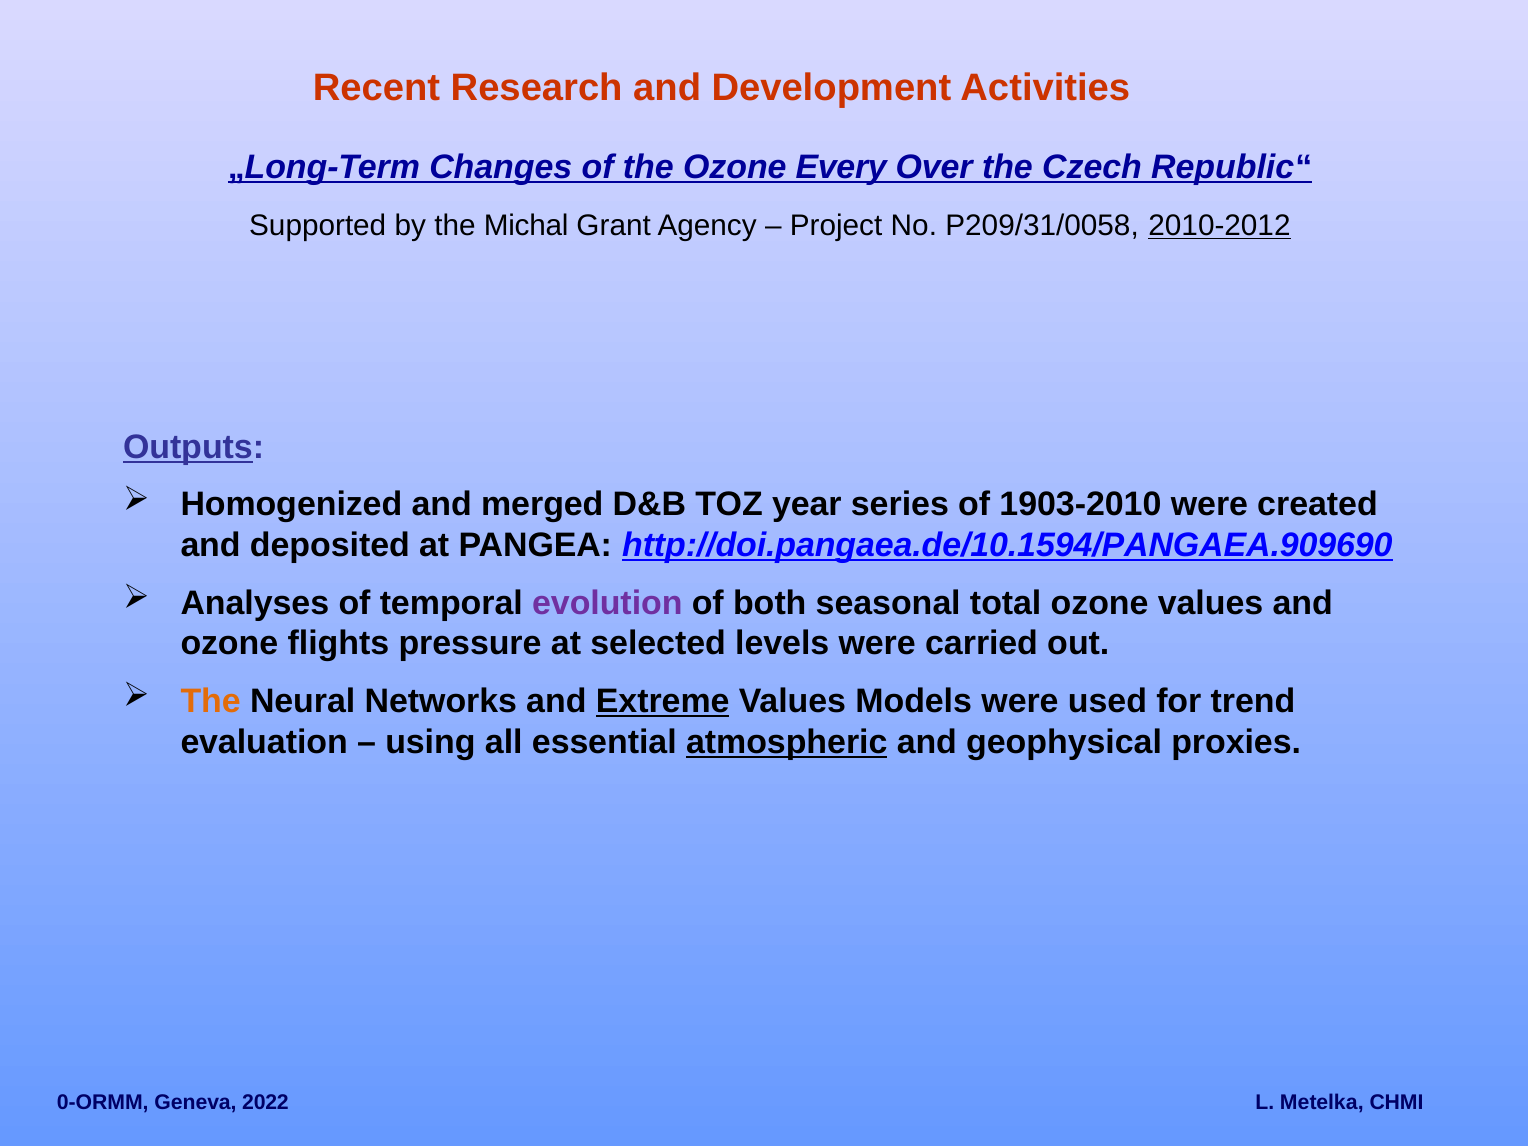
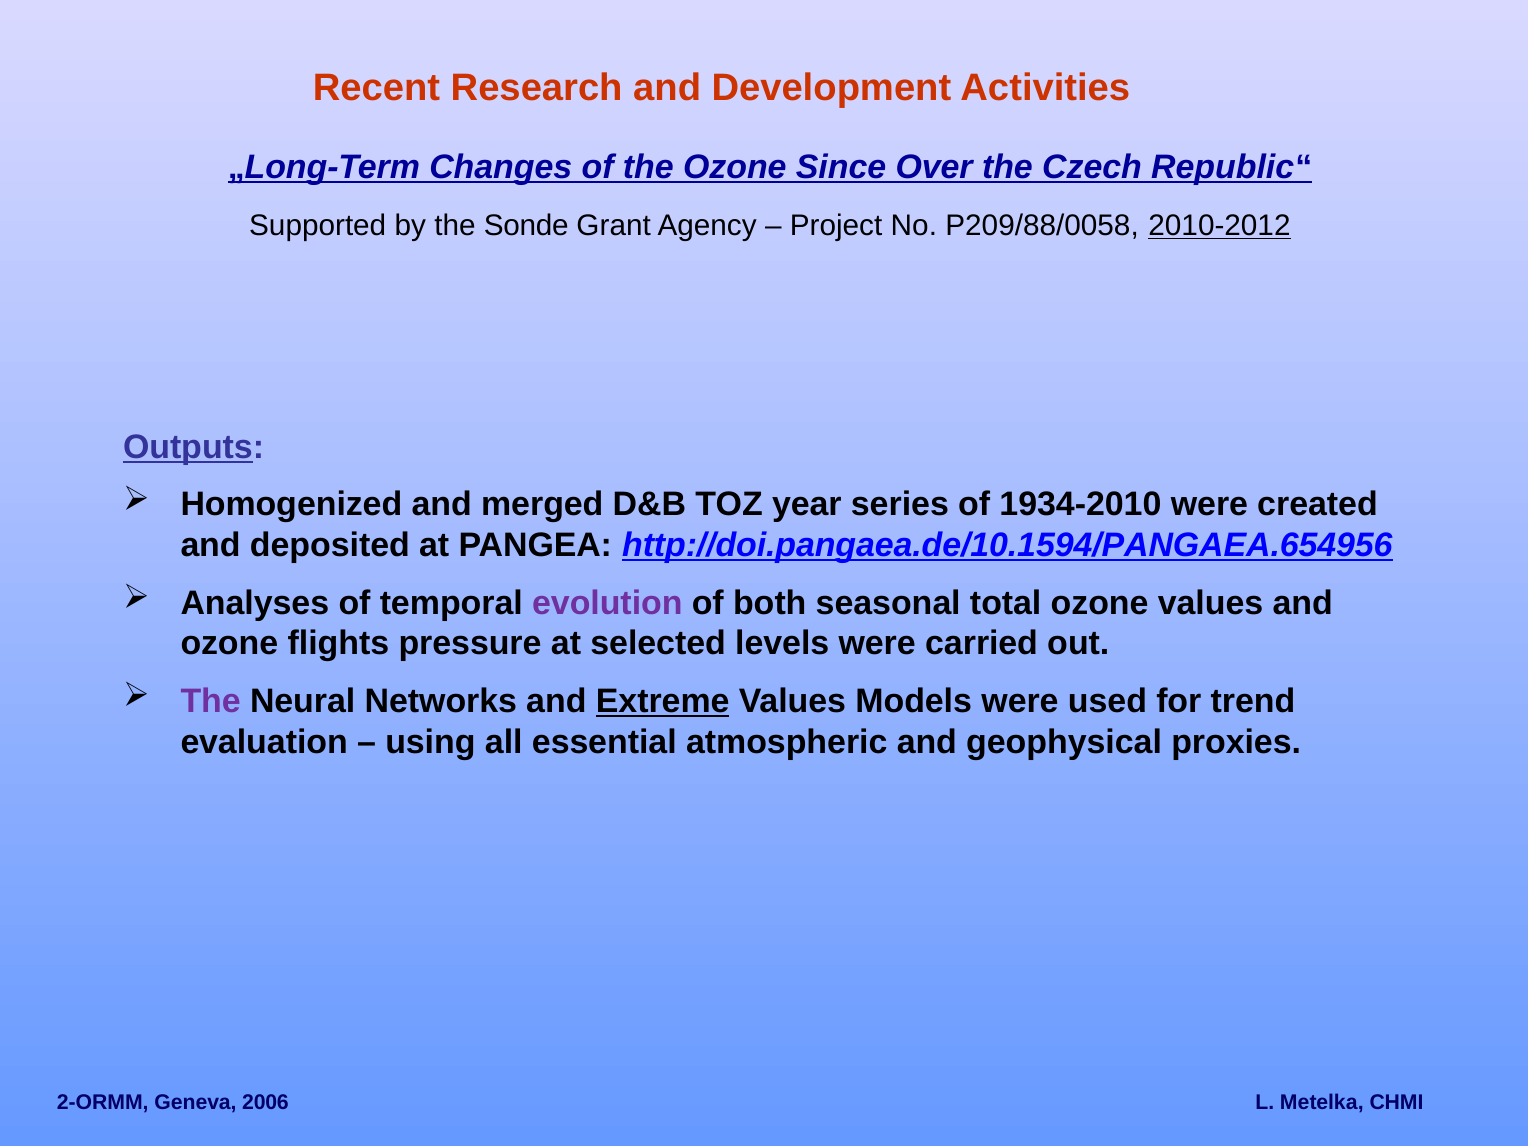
Every: Every -> Since (841, 167)
Michal: Michal -> Sonde (526, 225)
P209/31/0058: P209/31/0058 -> P209/88/0058 (1042, 225)
1903-2010: 1903-2010 -> 1934-2010 (1080, 505)
http://doi.pangaea.de/10.1594/PANGAEA.909690: http://doi.pangaea.de/10.1594/PANGAEA.909690 -> http://doi.pangaea.de/10.1594/PANGAEA.654956 (1007, 545)
The colour: orange -> purple (211, 701)
atmospheric underline: present -> none (787, 742)
0-ORMM: 0-ORMM -> 2-ORMM (103, 1102)
2022: 2022 -> 2006 (265, 1102)
